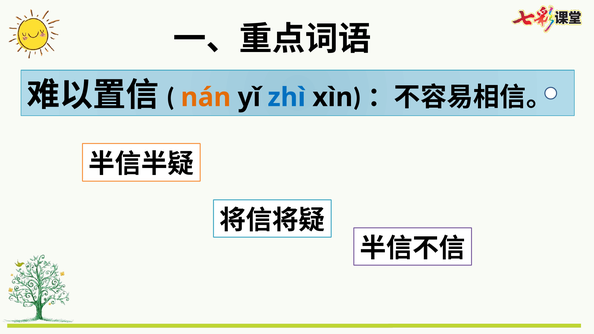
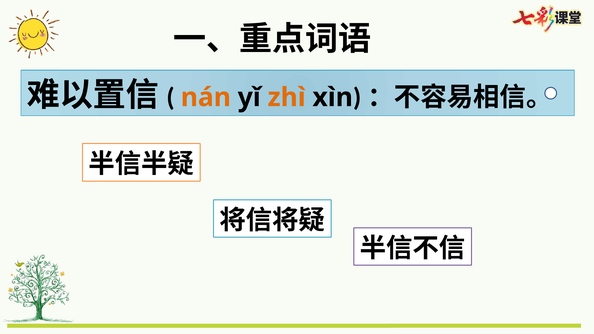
zhì colour: blue -> orange (287, 97)
